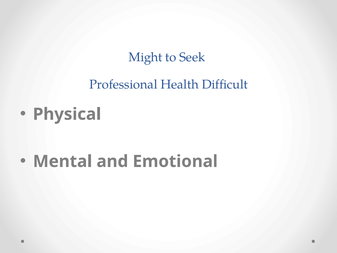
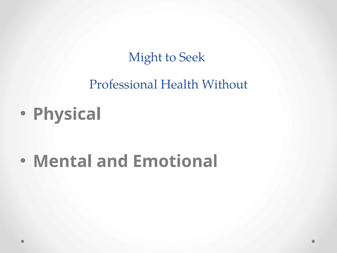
Difficult: Difficult -> Without (225, 84)
